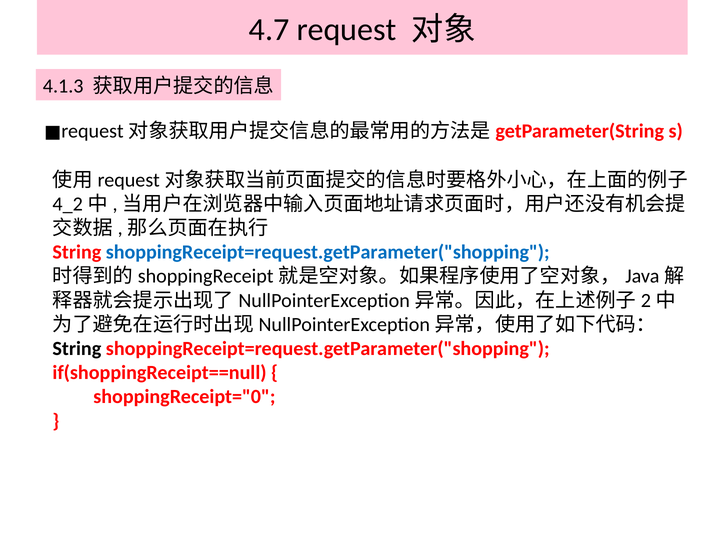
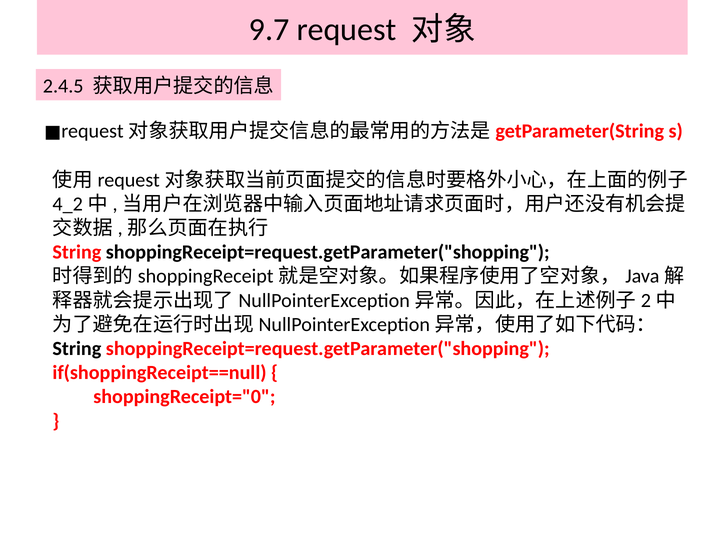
4.7: 4.7 -> 9.7 (269, 30)
4.1.3: 4.1.3 -> 2.4.5 (63, 86)
shoppingReceipt=request.getParameter("shopping colour: blue -> black (328, 252)
